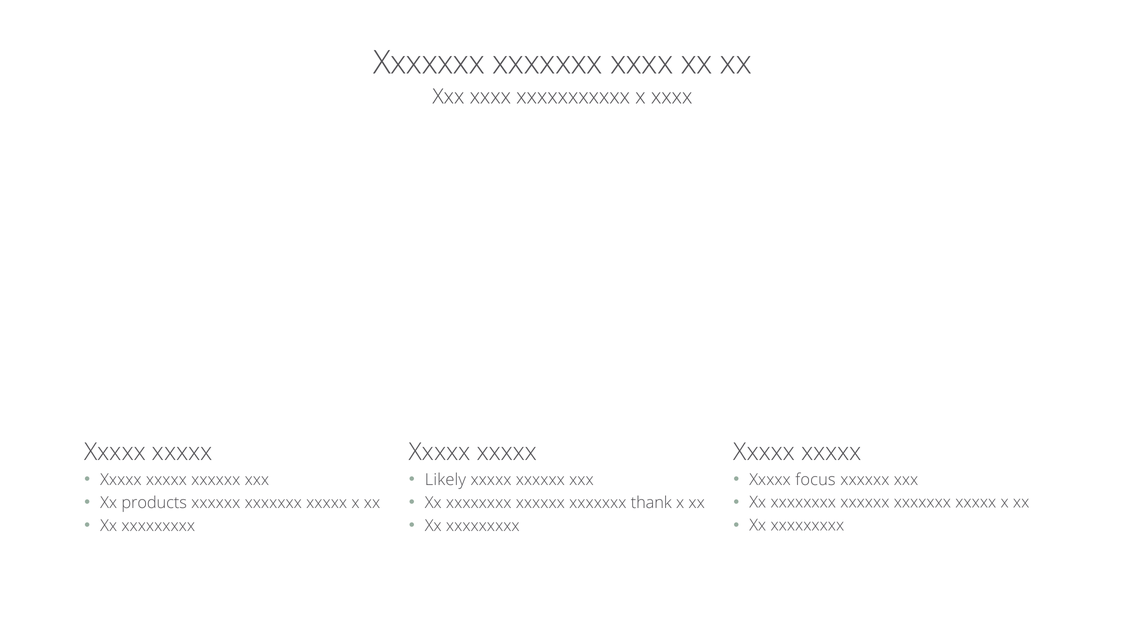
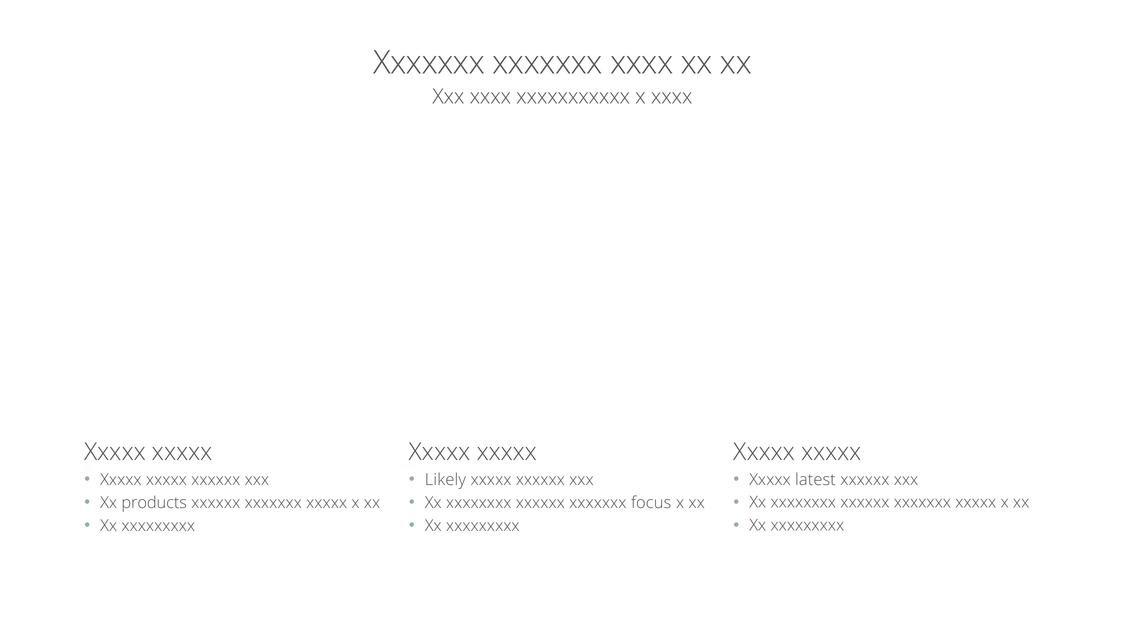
focus: focus -> latest (815, 479)
thank: thank -> focus (651, 502)
